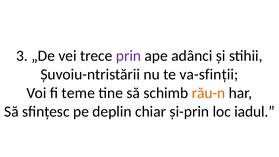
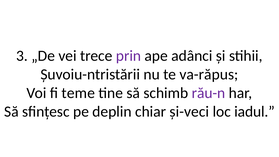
va-sfinții: va-sfinții -> va-răpus (209, 74)
rău-n colour: orange -> purple (209, 93)
și-prin: și-prin -> și-veci (189, 112)
